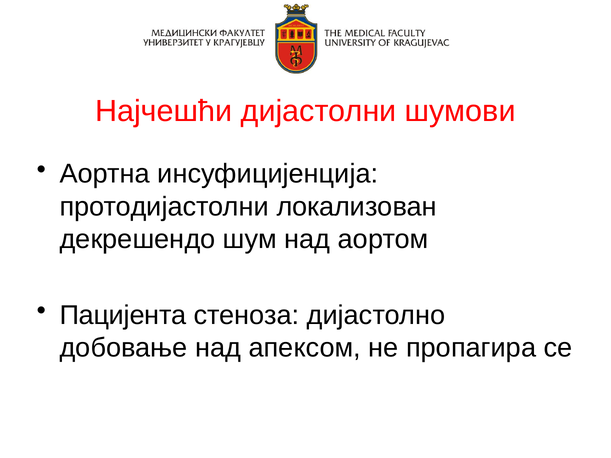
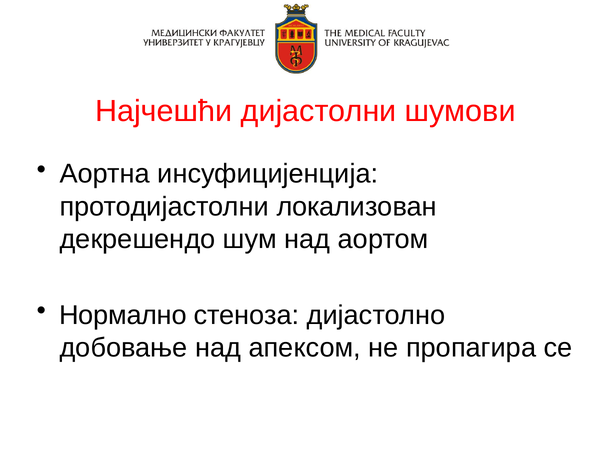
Пацијента: Пацијента -> Нормално (123, 315)
